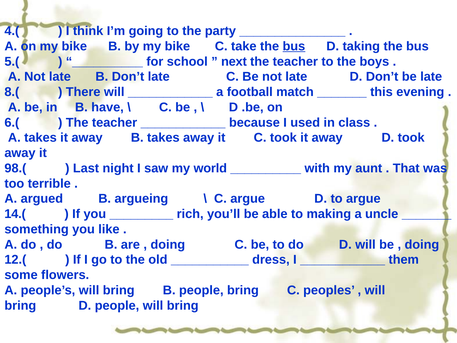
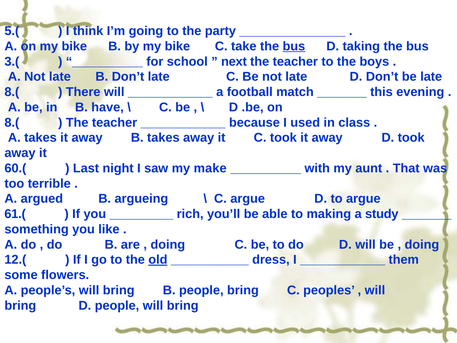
4.(: 4.( -> 5.( (12, 31)
5.(: 5.( -> 3.( (12, 61)
6.(: 6.( -> 8.( (12, 122)
98.(: 98.( -> 60.( (15, 168)
world: world -> make (210, 168)
14.(: 14.( -> 61.( (15, 214)
uncle: uncle -> study (382, 214)
old underline: none -> present (158, 260)
